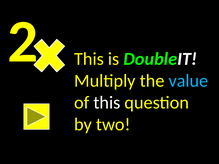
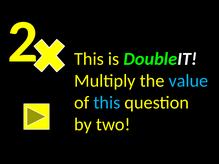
this colour: white -> light blue (107, 103)
